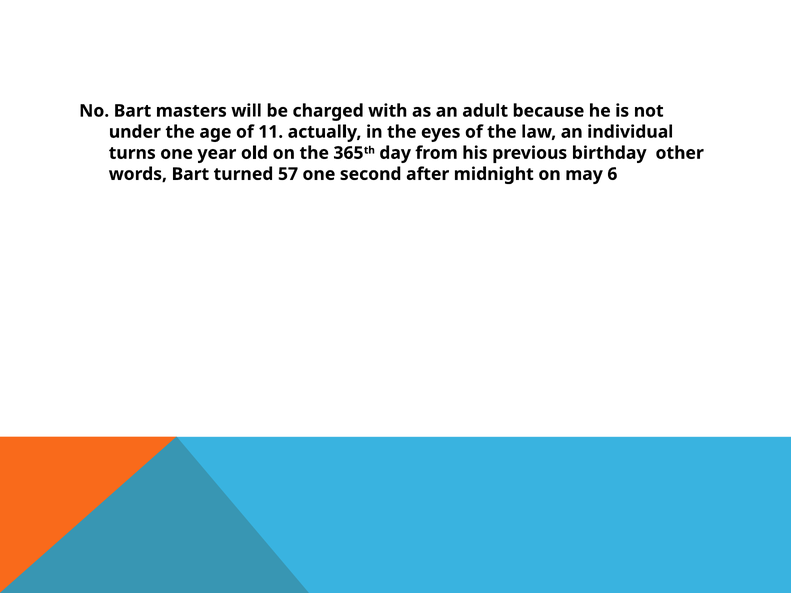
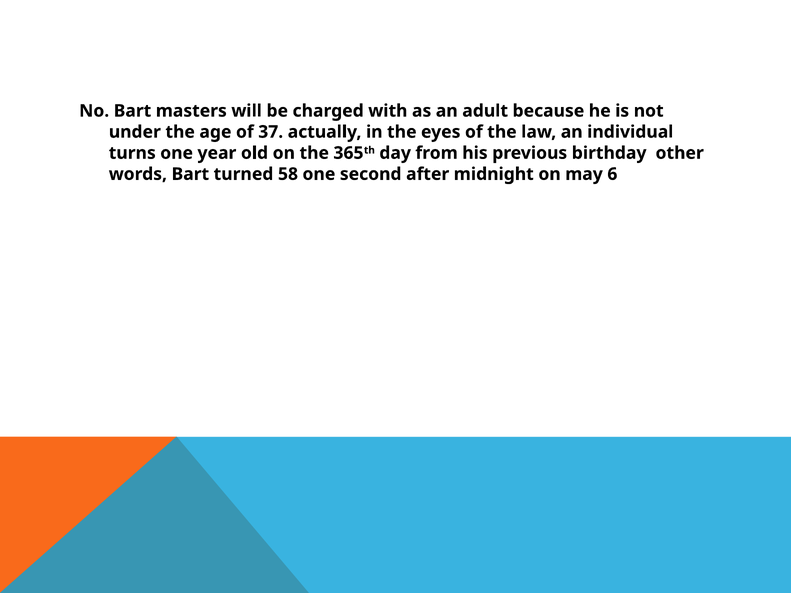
11: 11 -> 37 (271, 132)
57: 57 -> 58 (288, 174)
